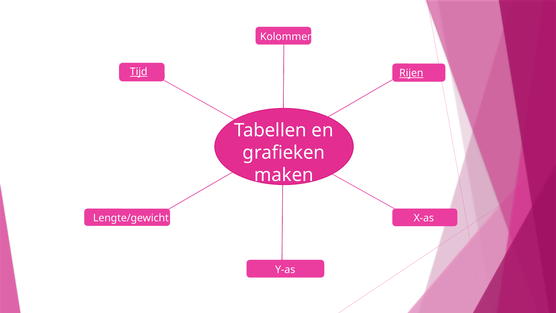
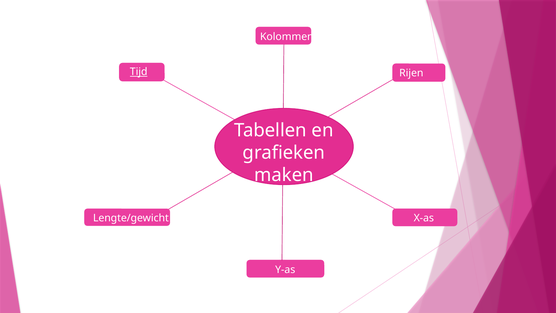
Rijen underline: present -> none (411, 73)
